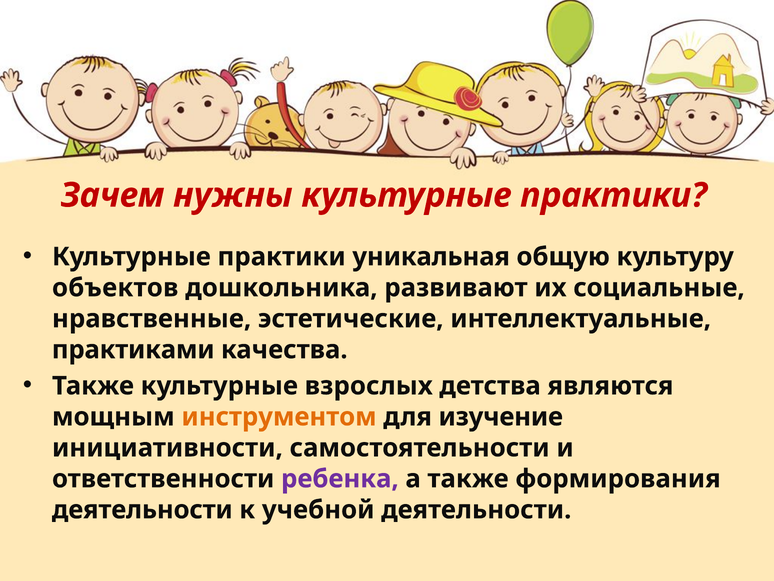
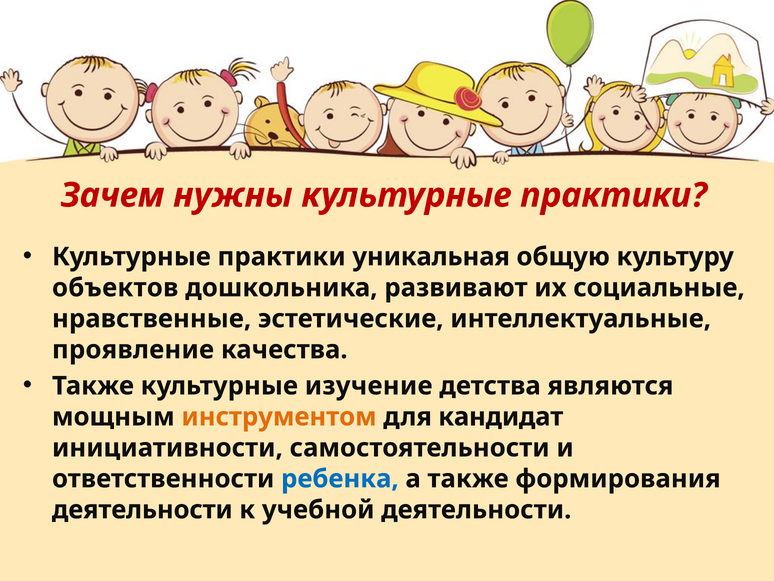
практиками: практиками -> проявление (133, 349)
взрослых: взрослых -> изучение (369, 386)
изучение: изучение -> кандидат (501, 417)
ребенка colour: purple -> blue (340, 478)
